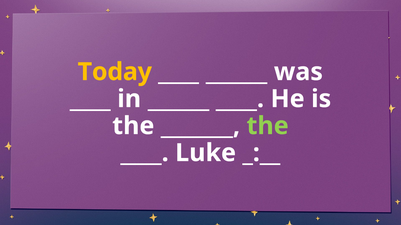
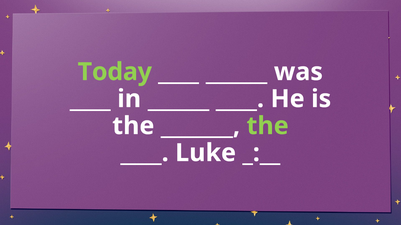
Today colour: yellow -> light green (115, 72)
